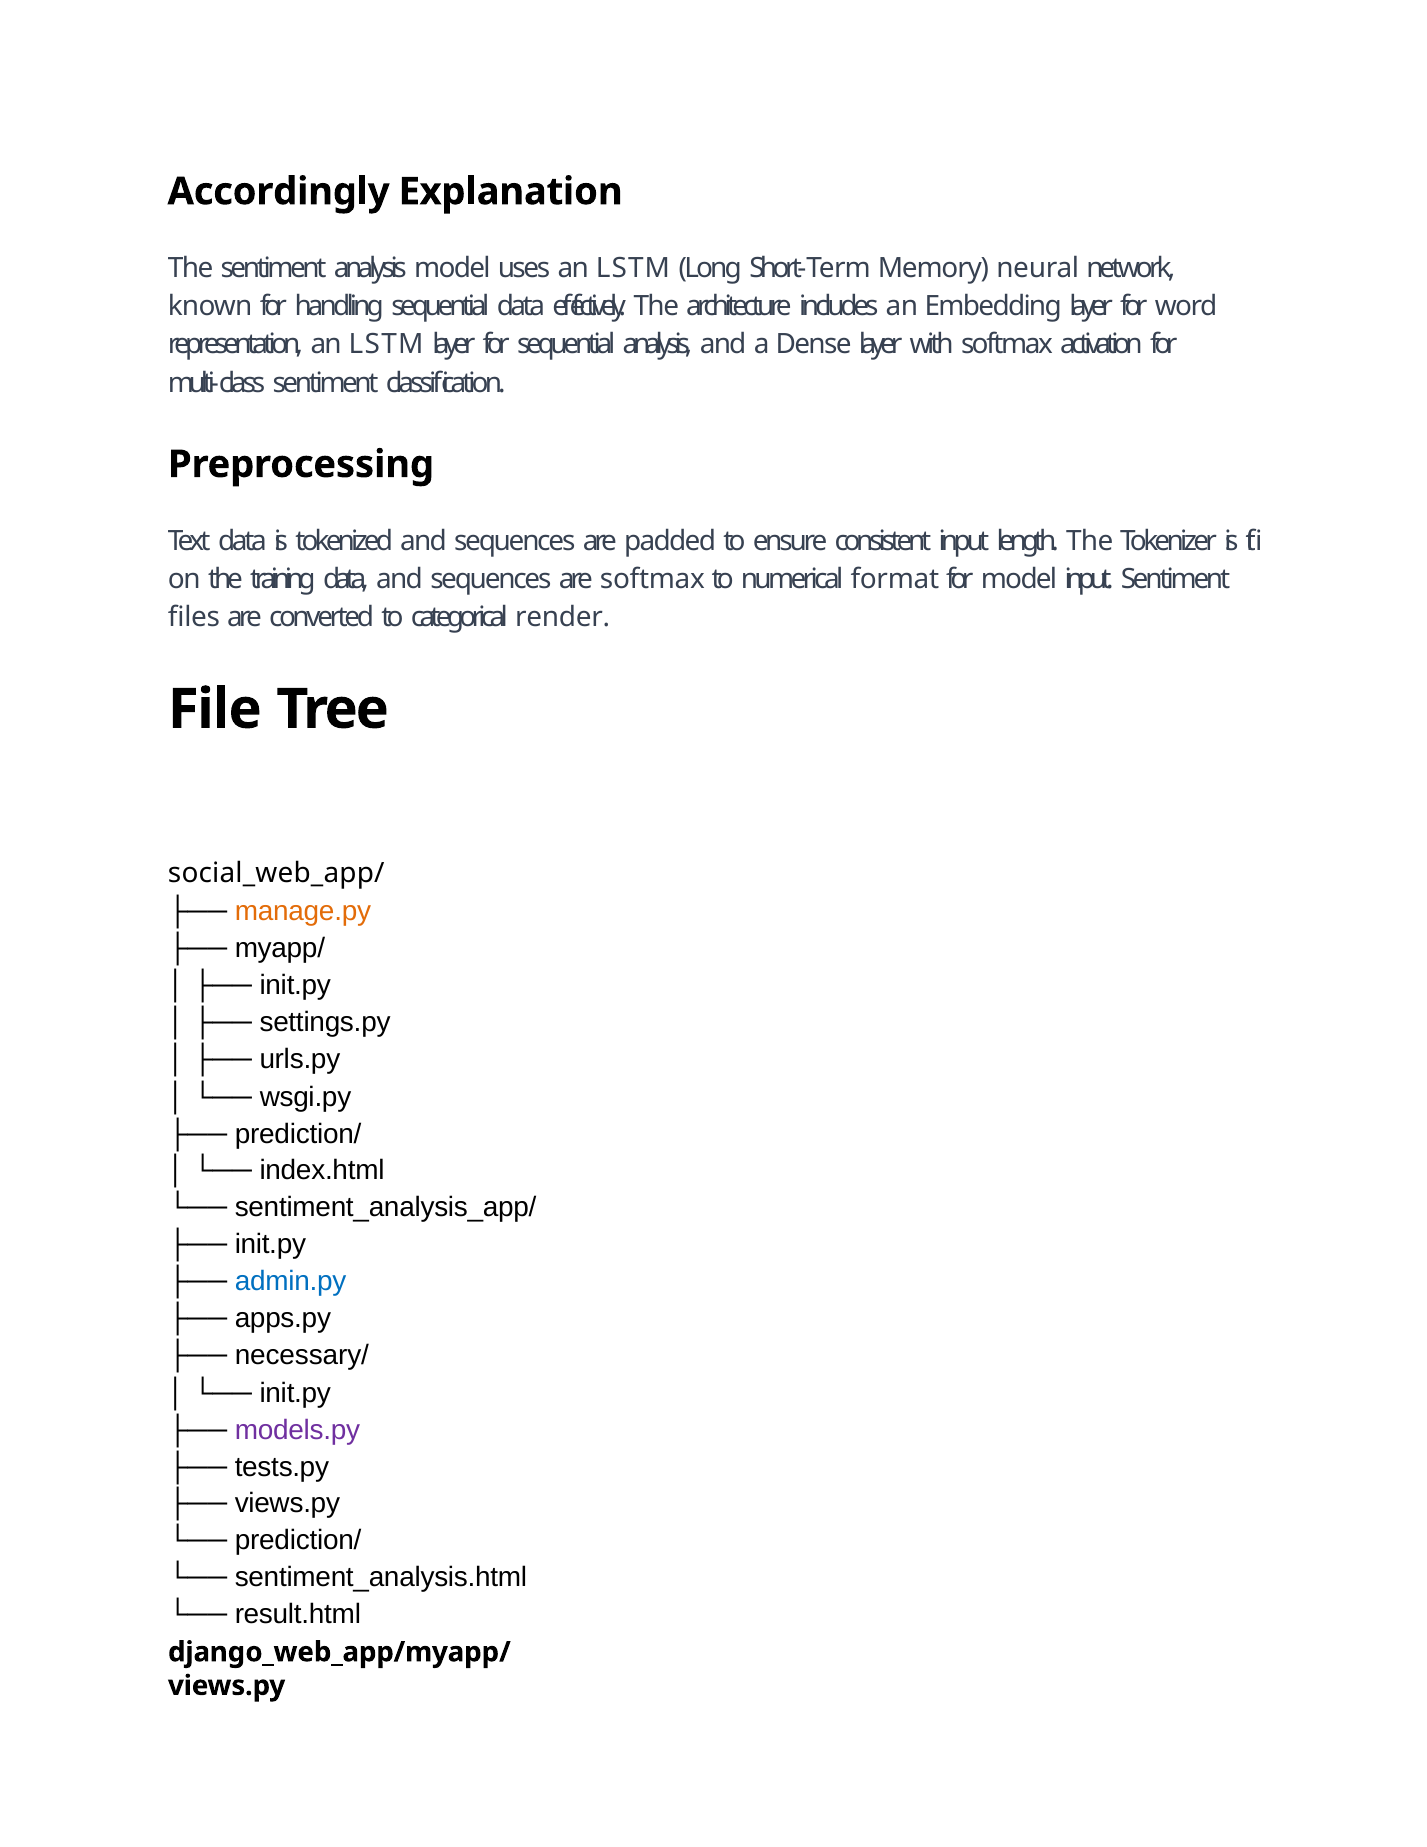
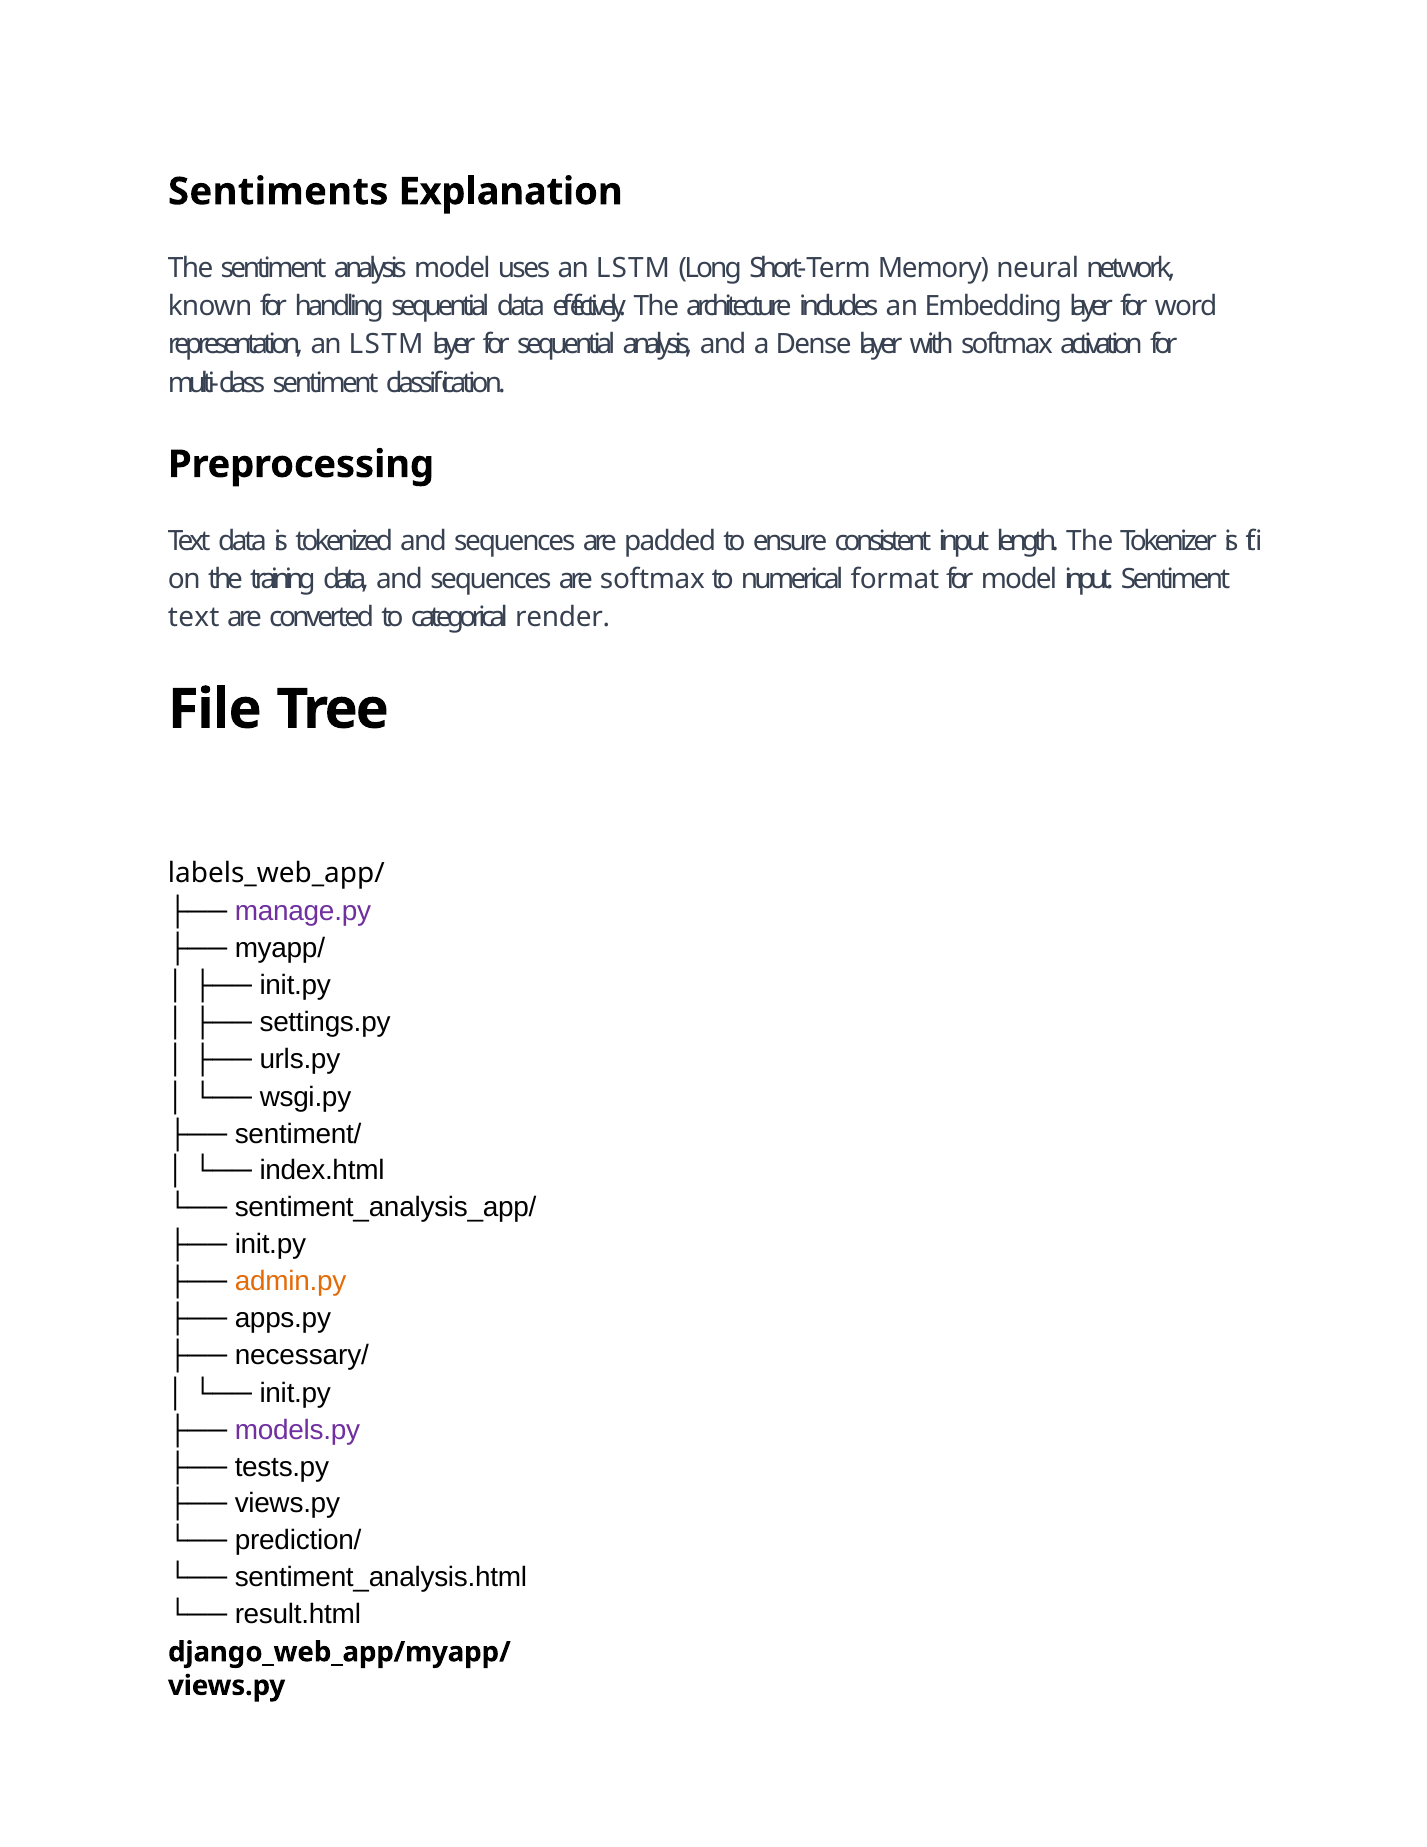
Accordingly: Accordingly -> Sentiments (278, 192)
files: files -> text (194, 617)
social_web_app/: social_web_app/ -> labels_web_app/ (276, 873)
manage.py colour: orange -> purple (303, 912)
prediction/: prediction/ -> sentiment/ (298, 1134)
admin.py colour: blue -> orange (291, 1281)
